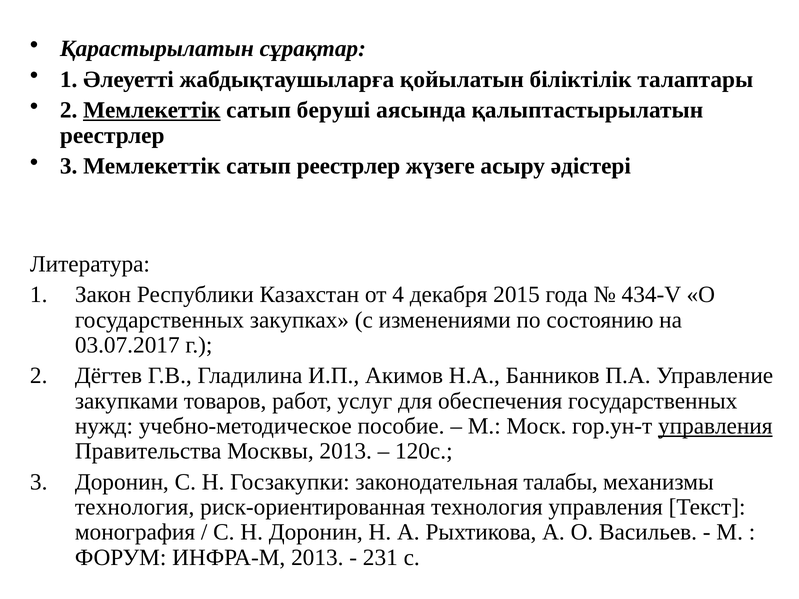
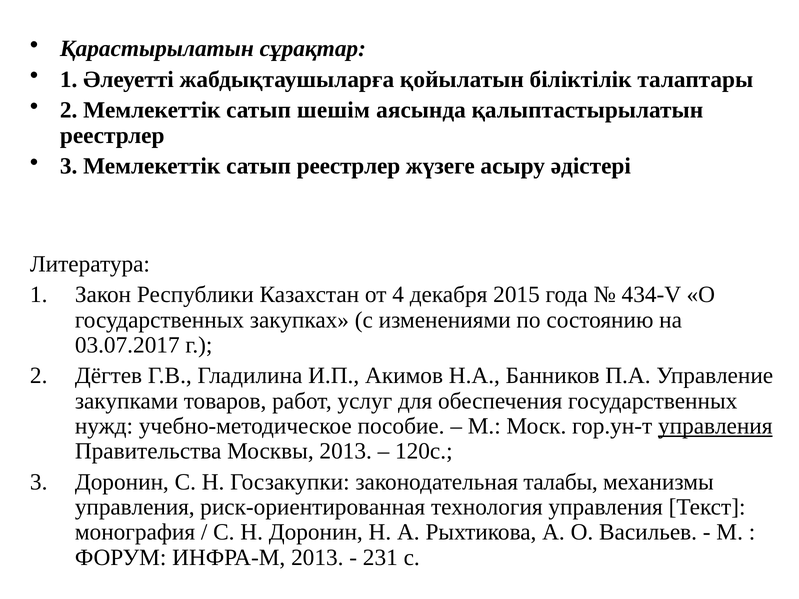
Мемлекеттік underline: present -> none (152, 110)
беруші: беруші -> шешім (333, 110)
технология: технология -> управления (135, 507)
